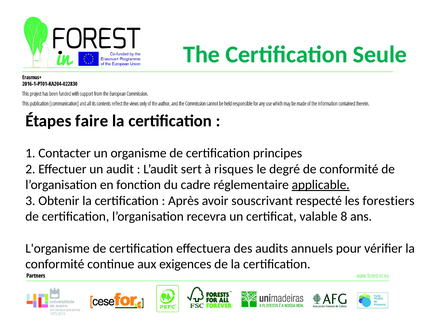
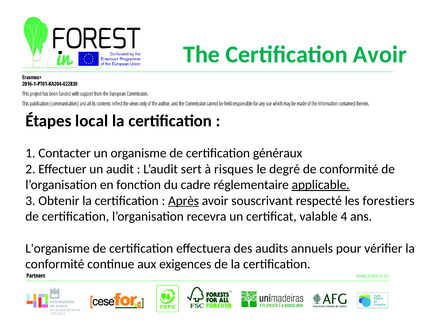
Certification Seule: Seule -> Avoir (380, 54)
faire: faire -> local (92, 121)
principes: principes -> généraux (278, 153)
Après underline: none -> present (184, 201)
8: 8 -> 4 (344, 216)
